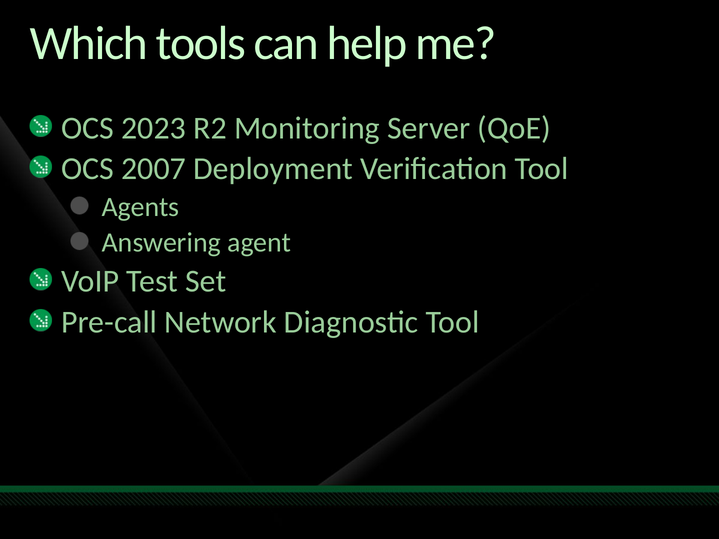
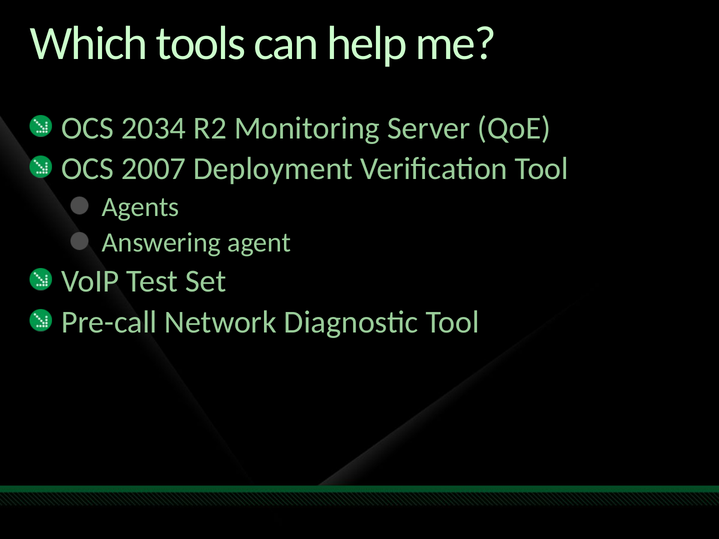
2023: 2023 -> 2034 (154, 128)
